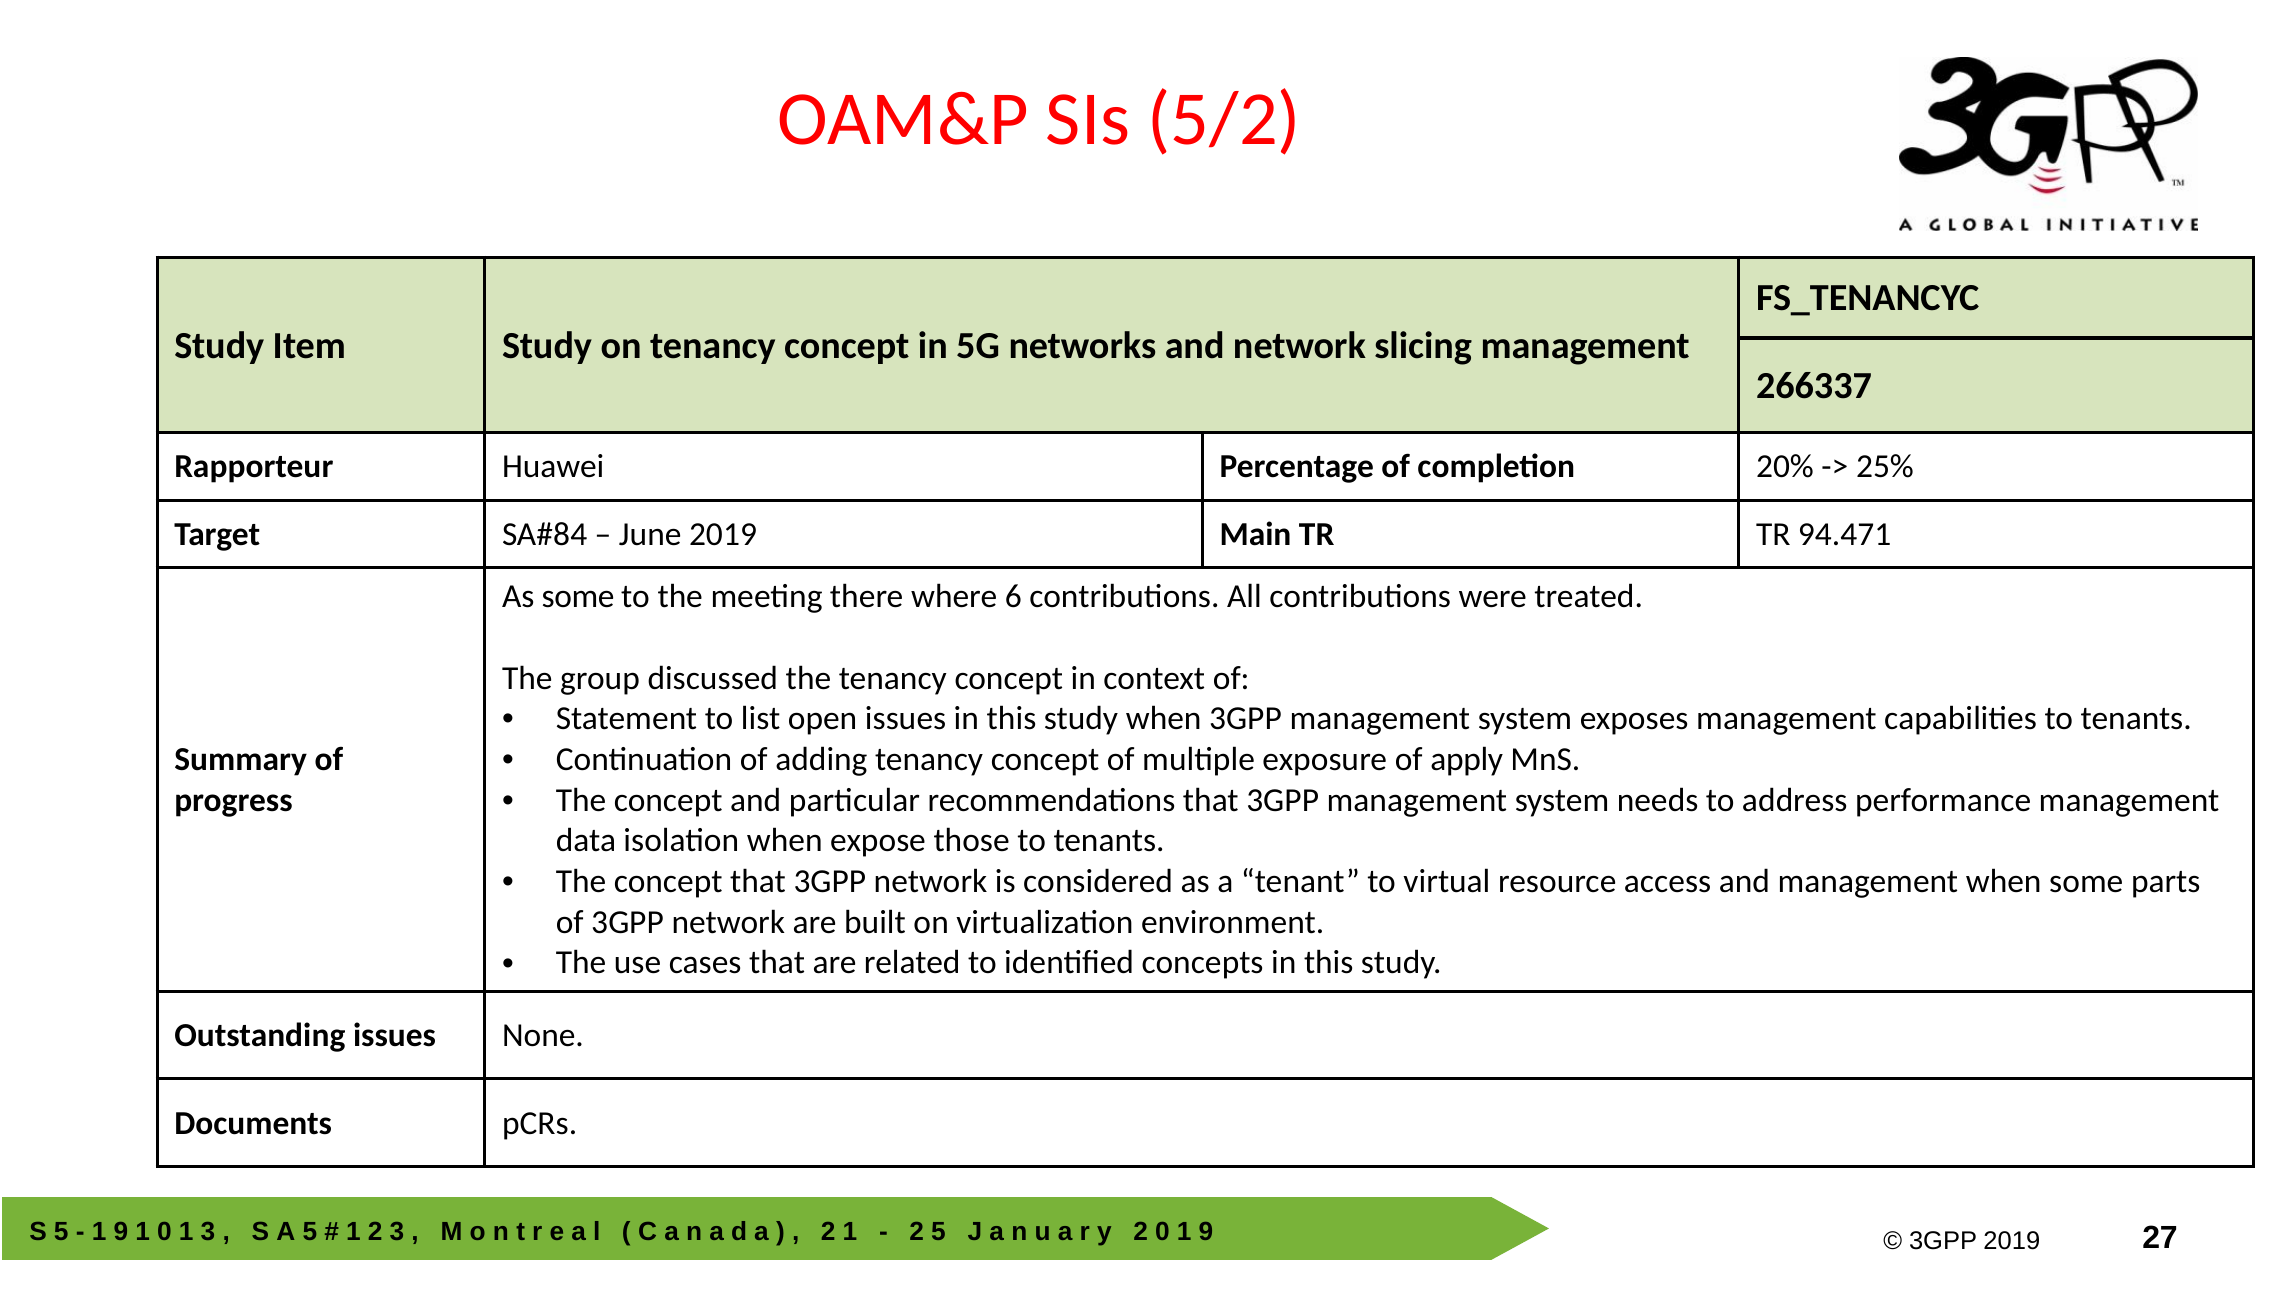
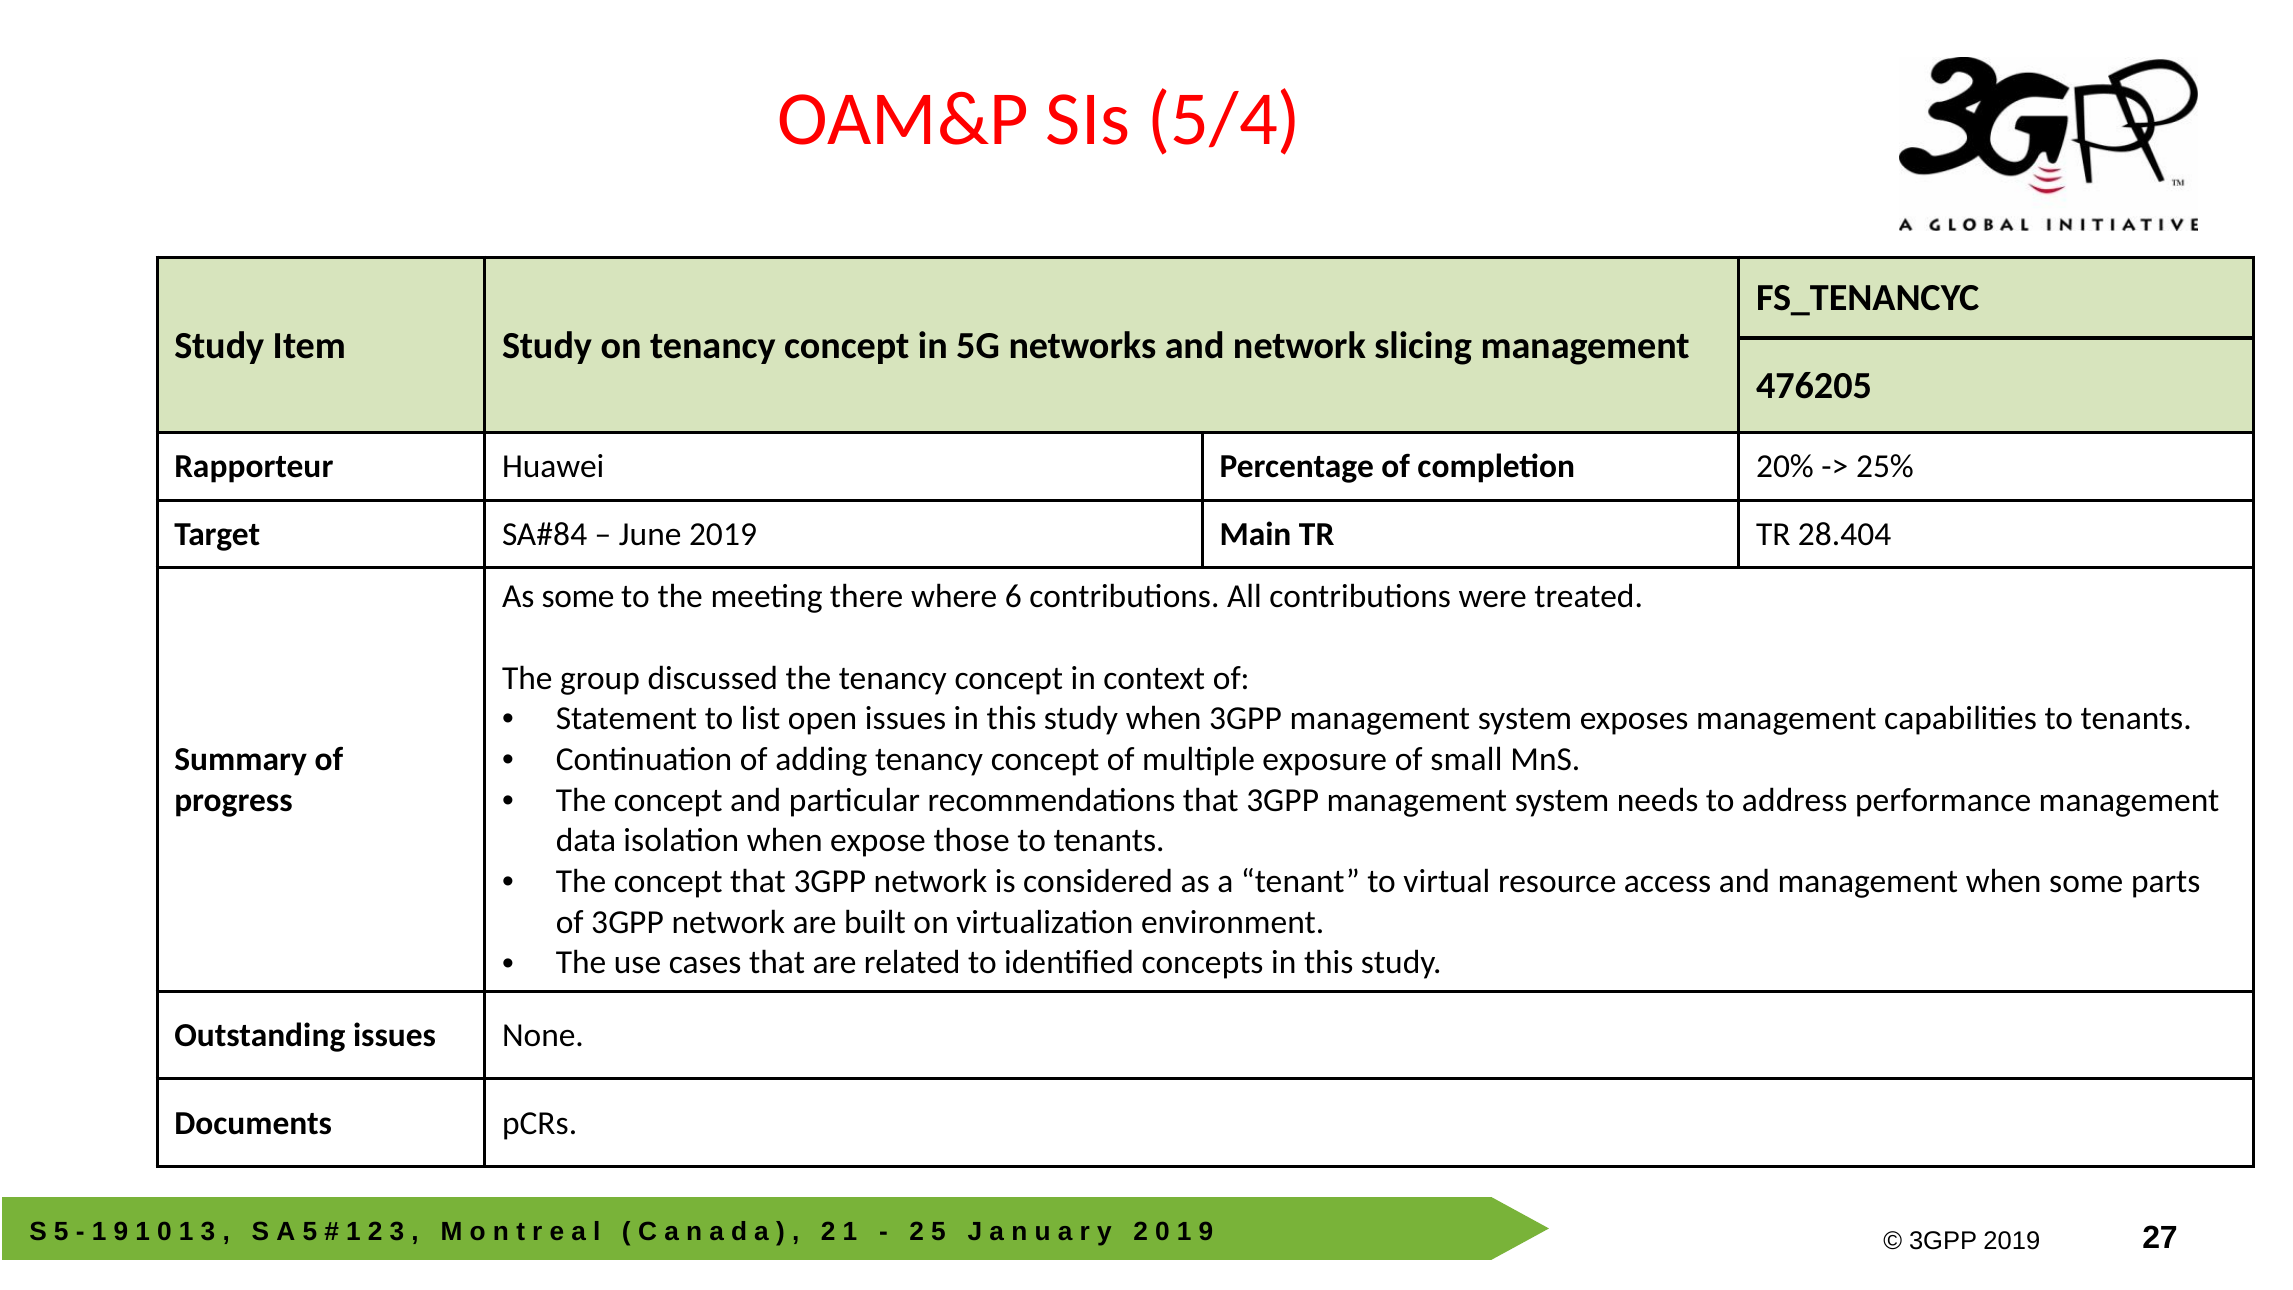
5/2: 5/2 -> 5/4 (1224, 119)
266337: 266337 -> 476205 (1814, 386)
94.471: 94.471 -> 28.404 (1845, 534)
apply: apply -> small (1466, 759)
